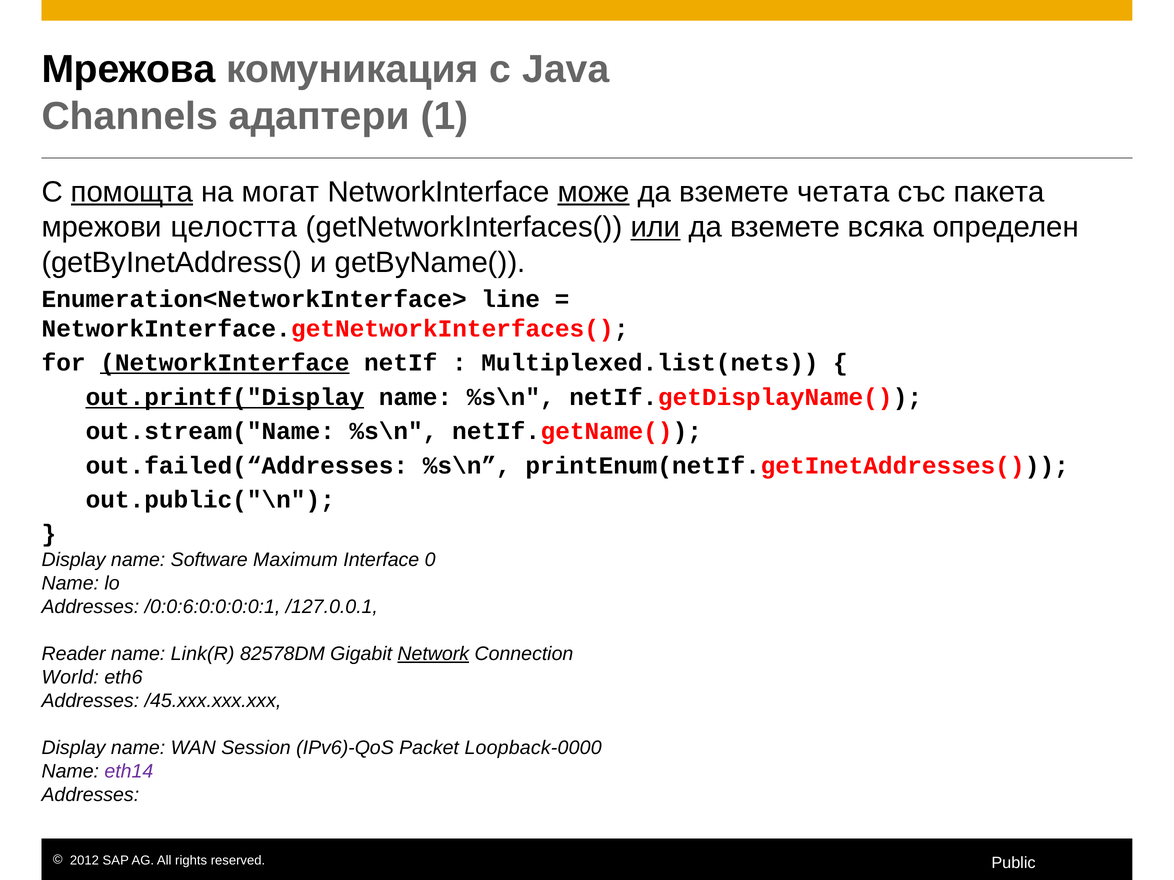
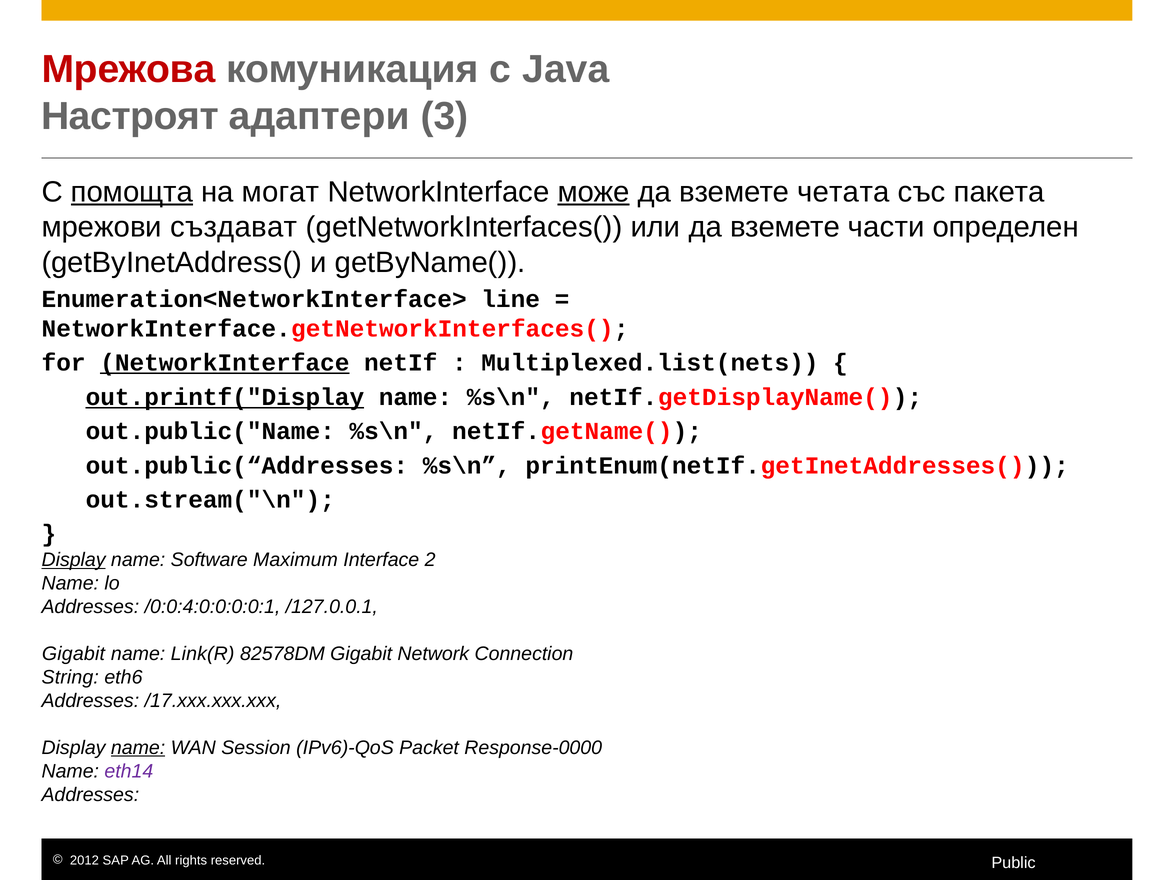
Мрежова colour: black -> red (129, 69)
Channels: Channels -> Настроят (130, 116)
1: 1 -> 3 (445, 116)
целостта: целостта -> създават (234, 227)
или underline: present -> none (655, 227)
всяка: всяка -> части (886, 227)
out.stream("Name: out.stream("Name -> out.public("Name (210, 431)
out.failed(“Addresses: out.failed(“Addresses -> out.public(“Addresses (247, 466)
out.public("\n: out.public("\n -> out.stream("\n (210, 500)
Display underline: none -> present (74, 560)
0: 0 -> 2 (430, 560)
/0:0:6:0:0:0:0:1: /0:0:6:0:0:0:0:1 -> /0:0:4:0:0:0:0:1 (212, 607)
Reader: Reader -> Gigabit (73, 654)
Network underline: present -> none (433, 654)
World: World -> String (70, 678)
/45.xxx.xxx.xxx: /45.xxx.xxx.xxx -> /17.xxx.xxx.xxx (213, 701)
name underline: none -> present (138, 748)
Loopback-0000: Loopback-0000 -> Response-0000 (533, 748)
